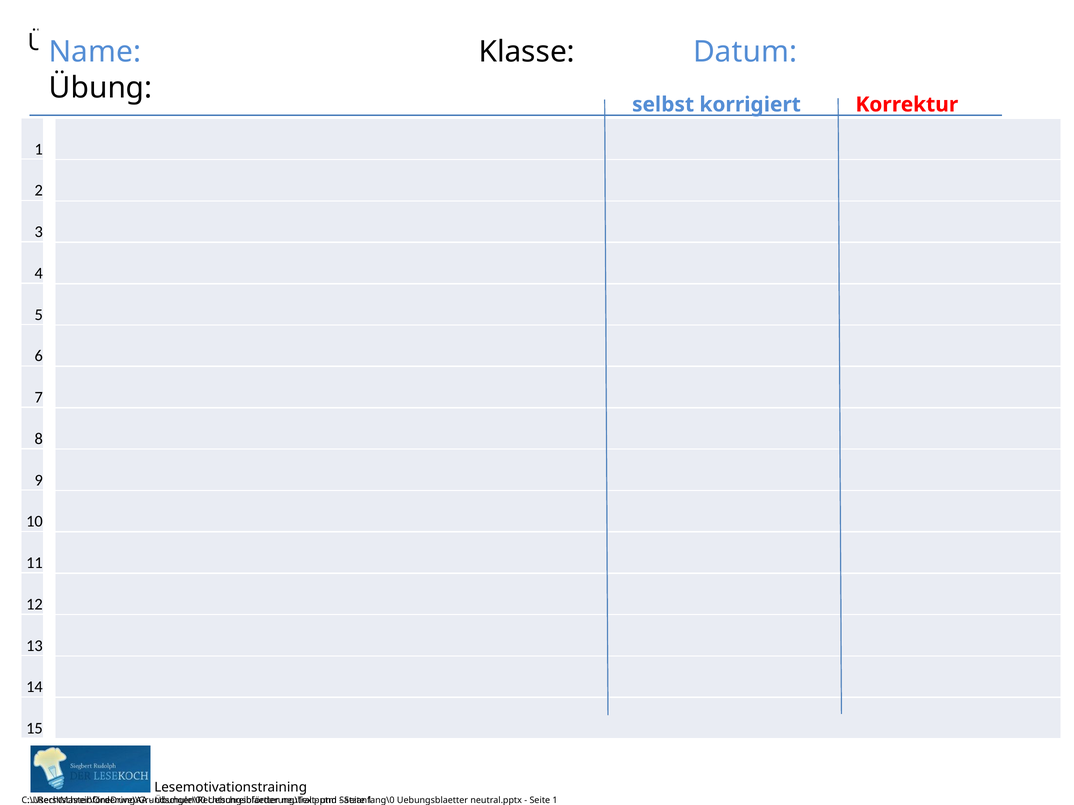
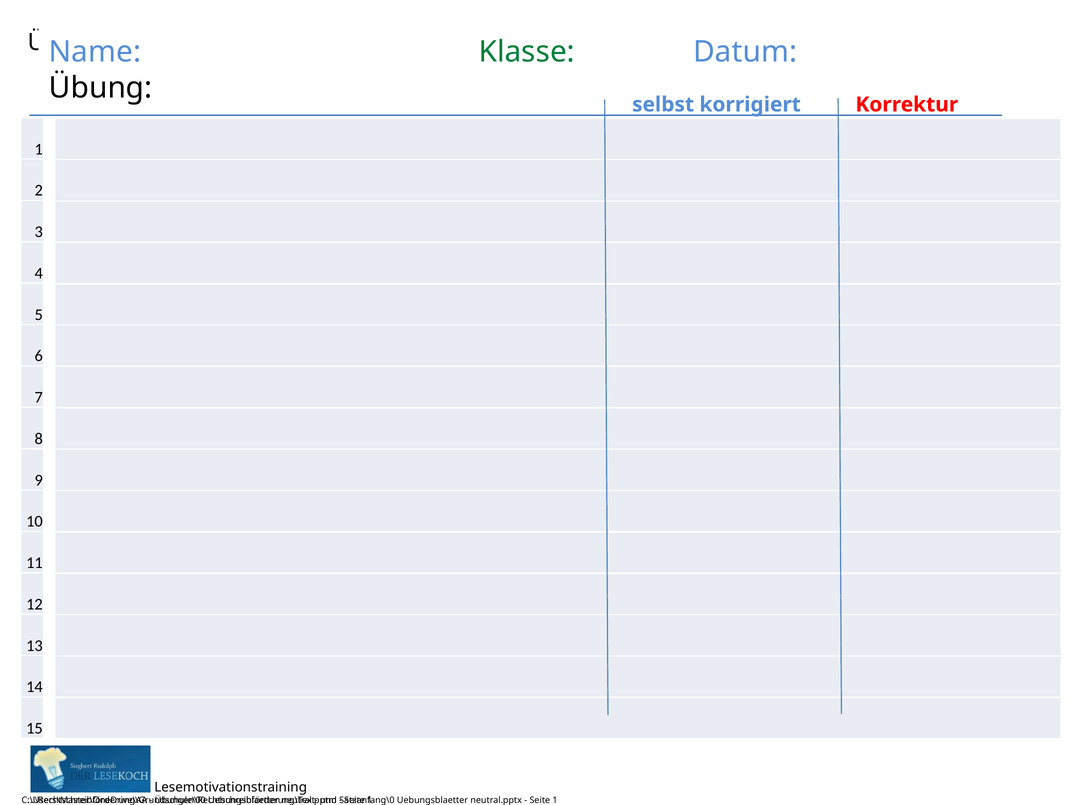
Klasse colour: black -> green (527, 52)
